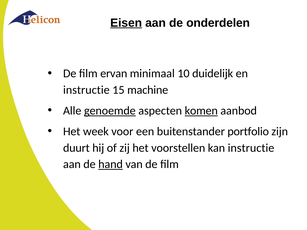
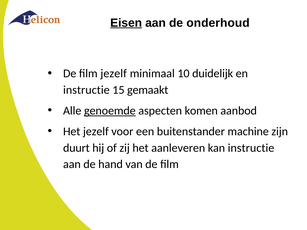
onderdelen: onderdelen -> onderhoud (218, 23)
film ervan: ervan -> jezelf (114, 74)
machine: machine -> gemaakt (148, 90)
komen underline: present -> none (201, 111)
Het week: week -> jezelf (96, 132)
portfolio: portfolio -> machine (248, 132)
voorstellen: voorstellen -> aanleveren (178, 148)
hand underline: present -> none (111, 164)
